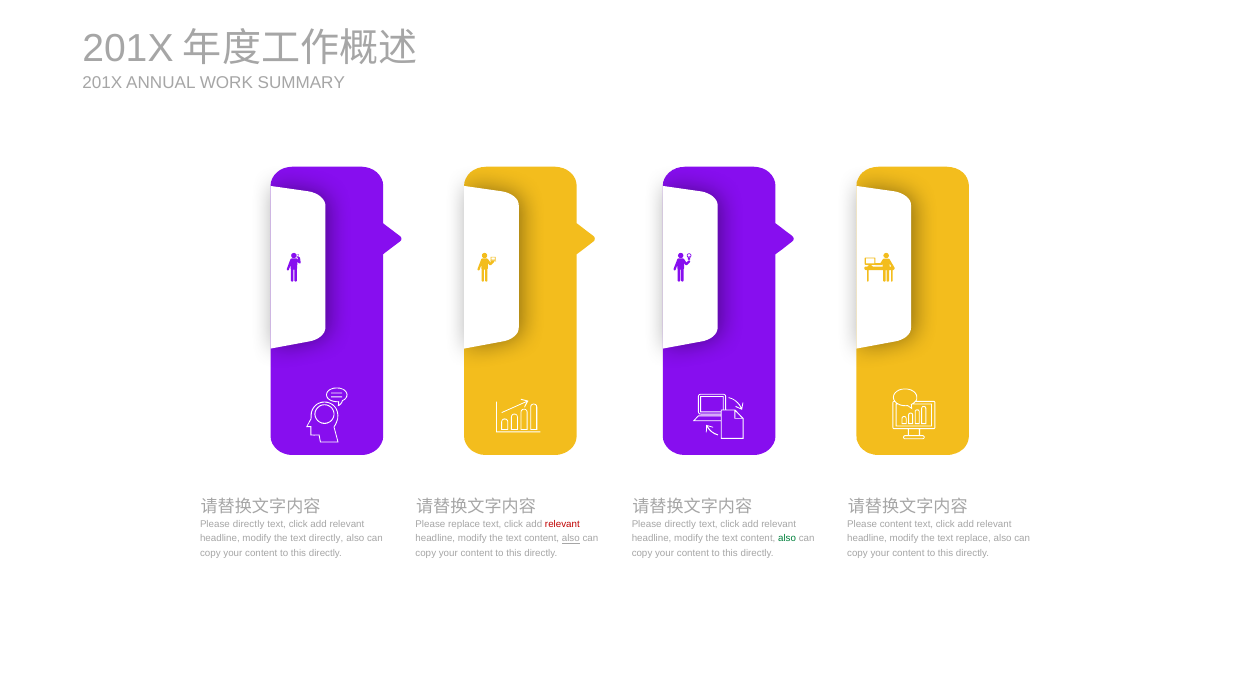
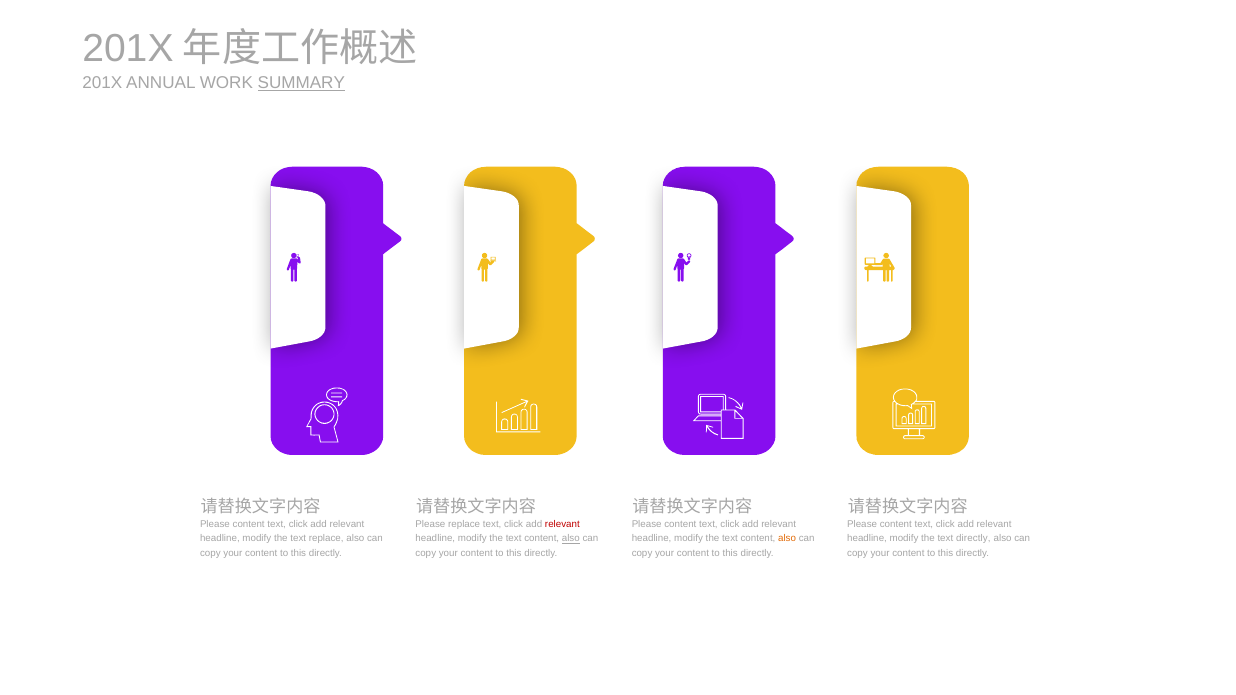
SUMMARY underline: none -> present (301, 83)
directly: directly -> content (249, 525)
directly: directly -> content (680, 525)
text directly: directly -> replace (326, 539)
also colour: green -> orange (787, 539)
text replace: replace -> directly (973, 539)
